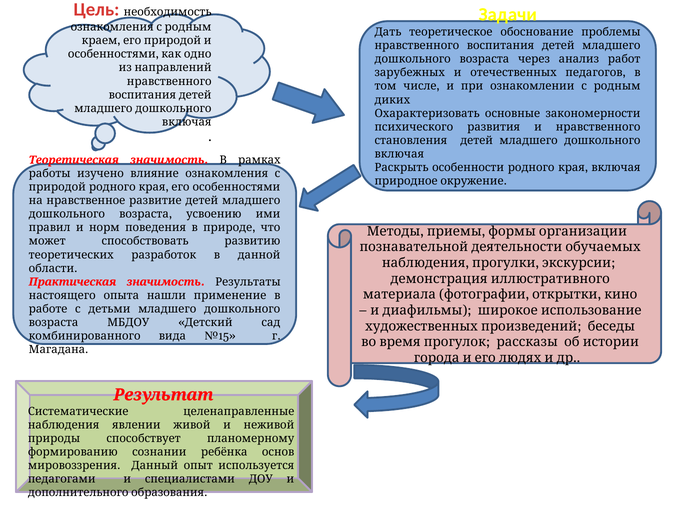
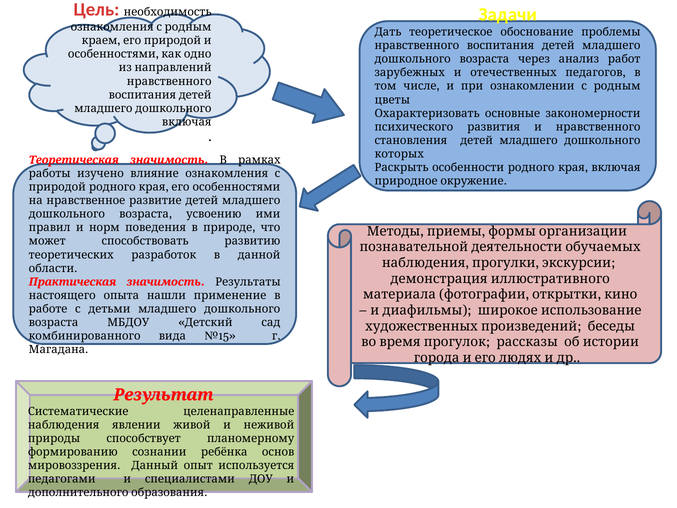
диких: диких -> цветы (392, 100)
включая: включая -> которых (399, 154)
